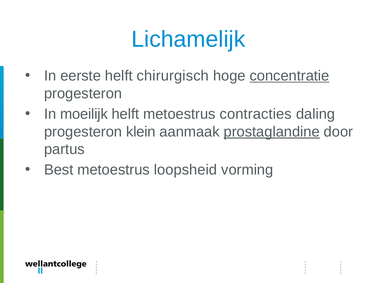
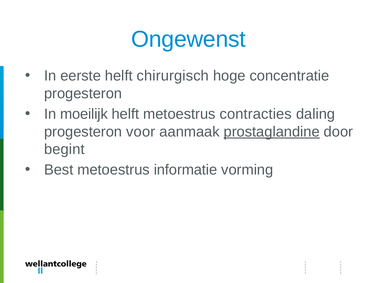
Lichamelijk: Lichamelijk -> Ongewenst (188, 39)
concentratie underline: present -> none (289, 76)
klein: klein -> voor (141, 132)
partus: partus -> begint (64, 149)
loopsheid: loopsheid -> informatie (186, 170)
